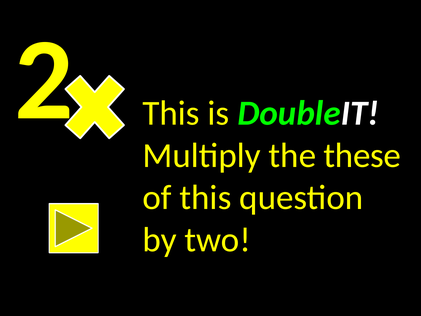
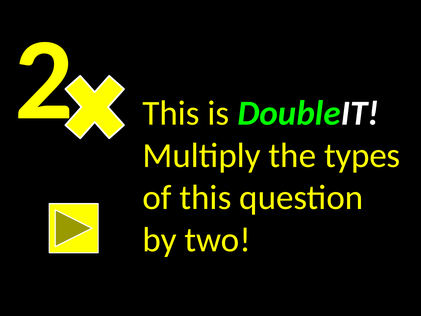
these: these -> types (362, 155)
